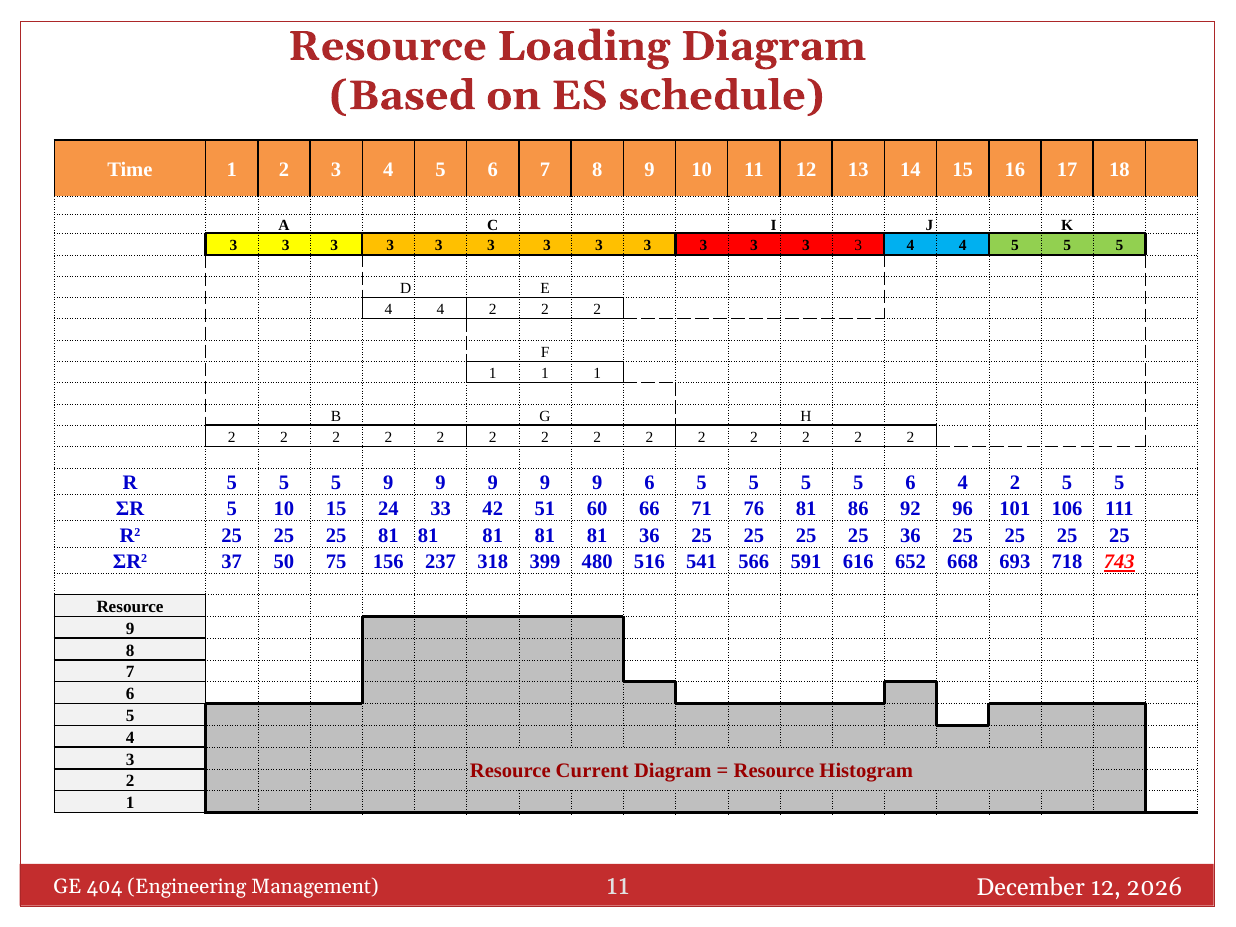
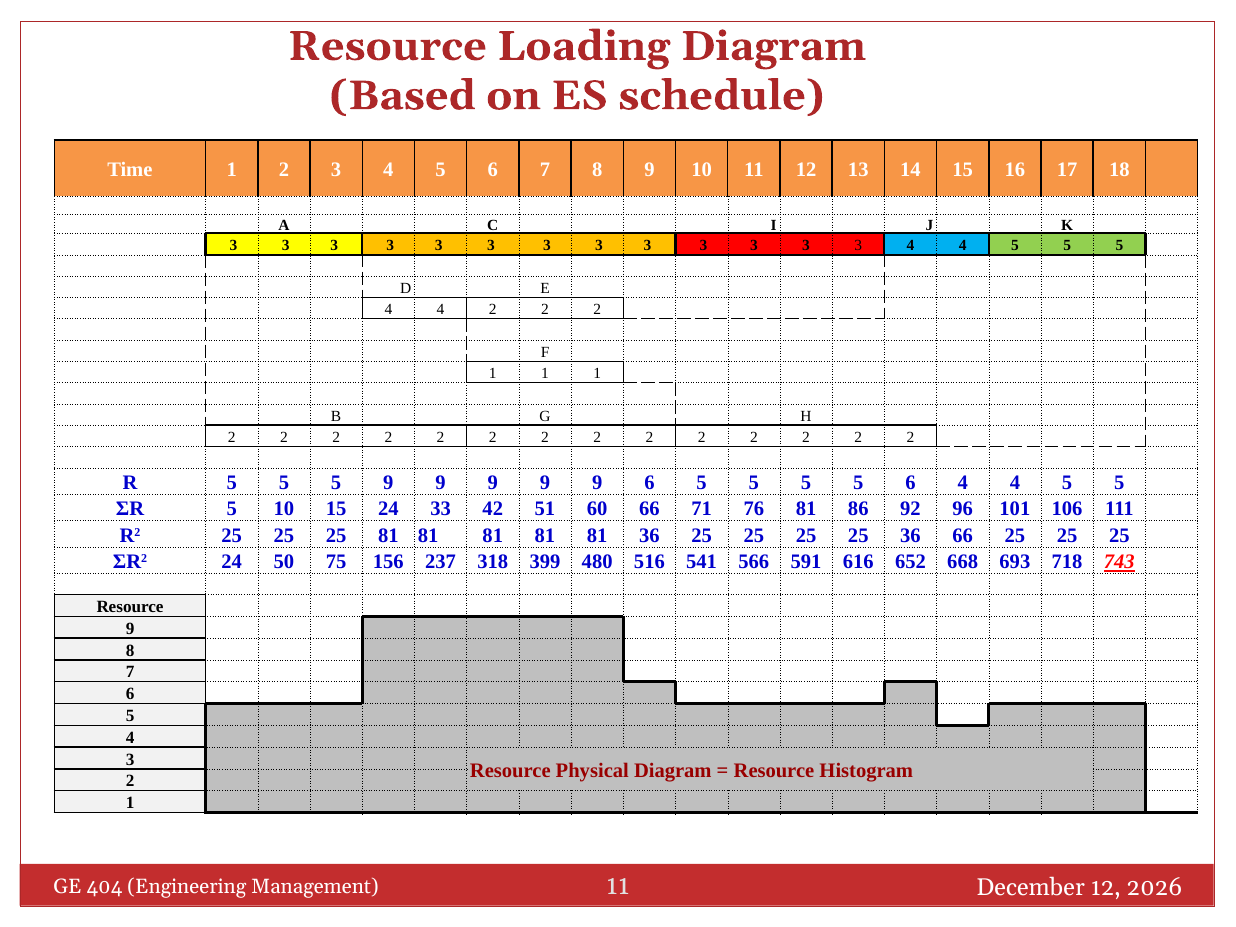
6 4 2: 2 -> 4 (1015, 483)
25 36 25: 25 -> 66 (963, 535)
ΣR2 37: 37 -> 24 (232, 562)
Current: Current -> Physical (592, 771)
